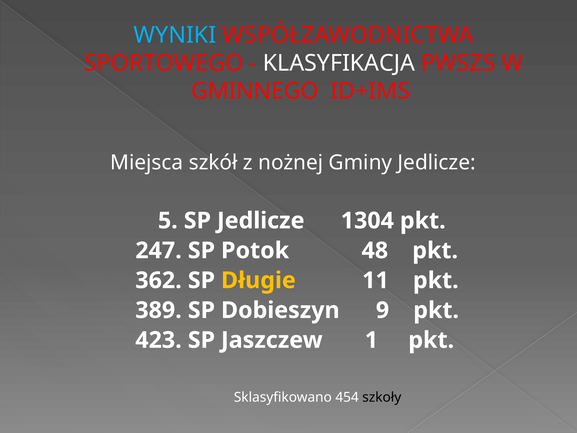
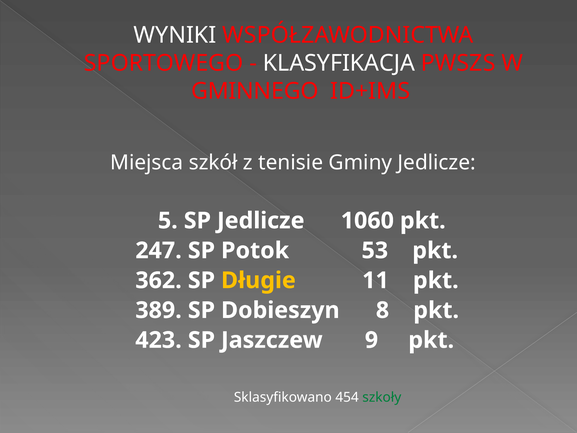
WYNIKI colour: light blue -> white (175, 35)
nożnej: nożnej -> tenisie (291, 162)
1304: 1304 -> 1060 (367, 221)
48: 48 -> 53 (375, 250)
9: 9 -> 8 (382, 310)
1: 1 -> 9 (371, 340)
szkoły colour: black -> green (382, 397)
